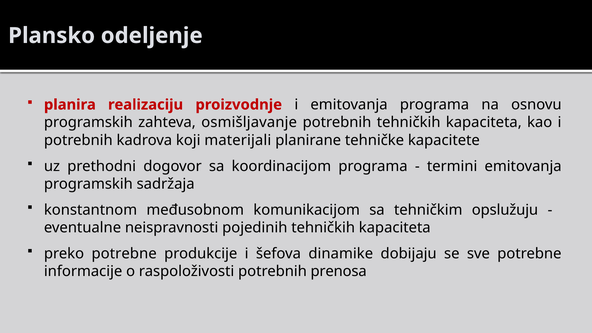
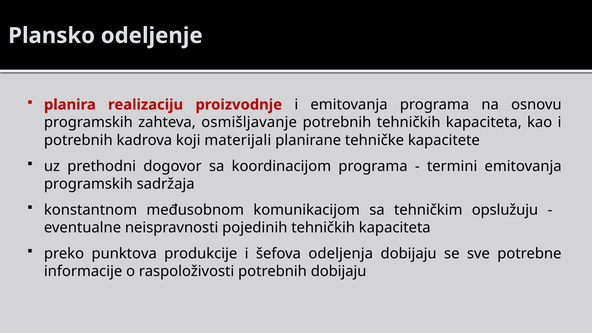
preko potrebne: potrebne -> punktova (124, 253)
dinamike: dinamike -> odeljenja (341, 253)
potrebnih prenosa: prenosa -> dobijaju (339, 271)
